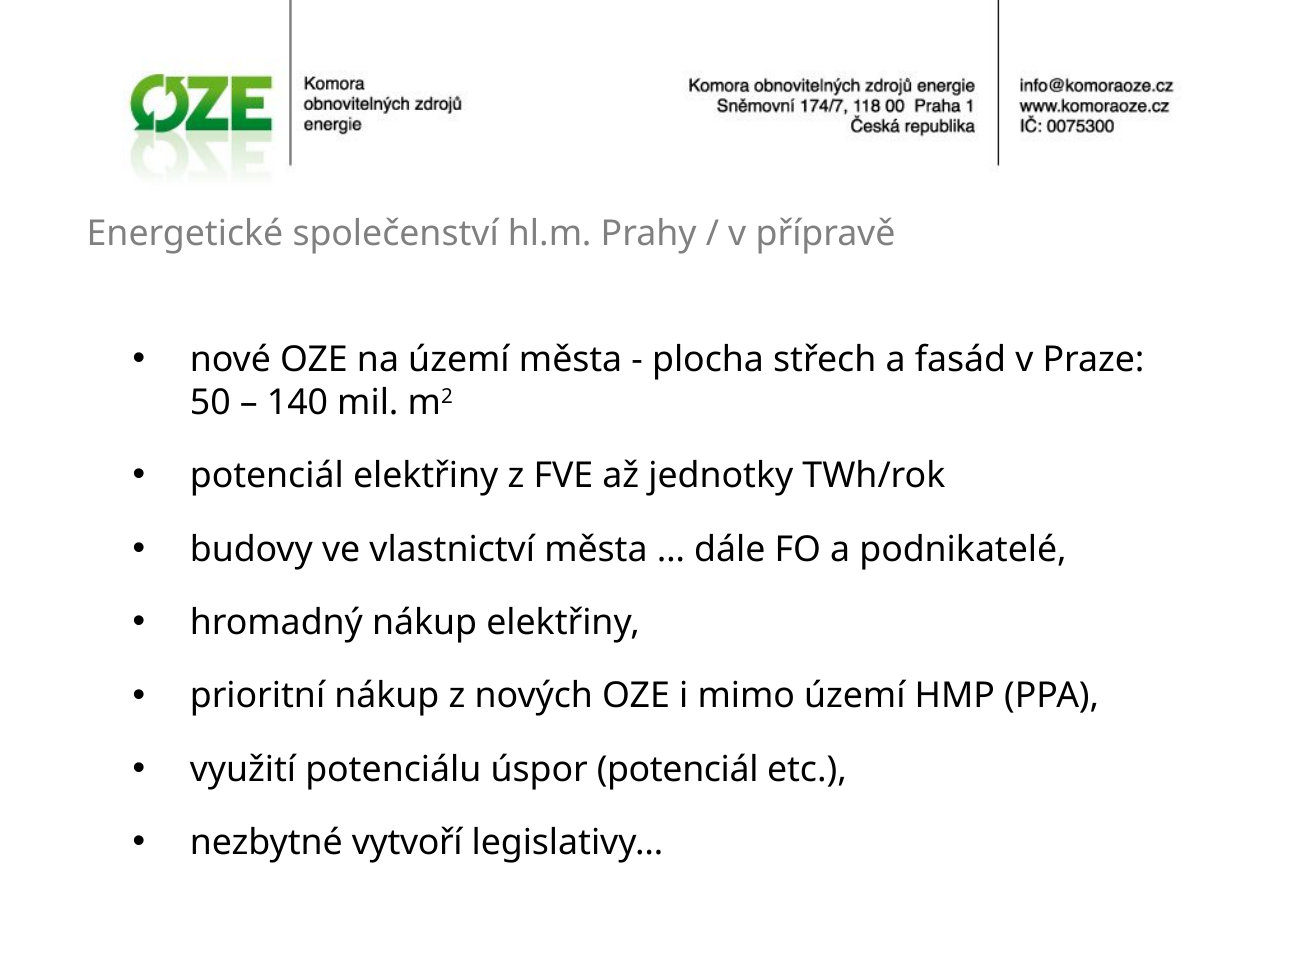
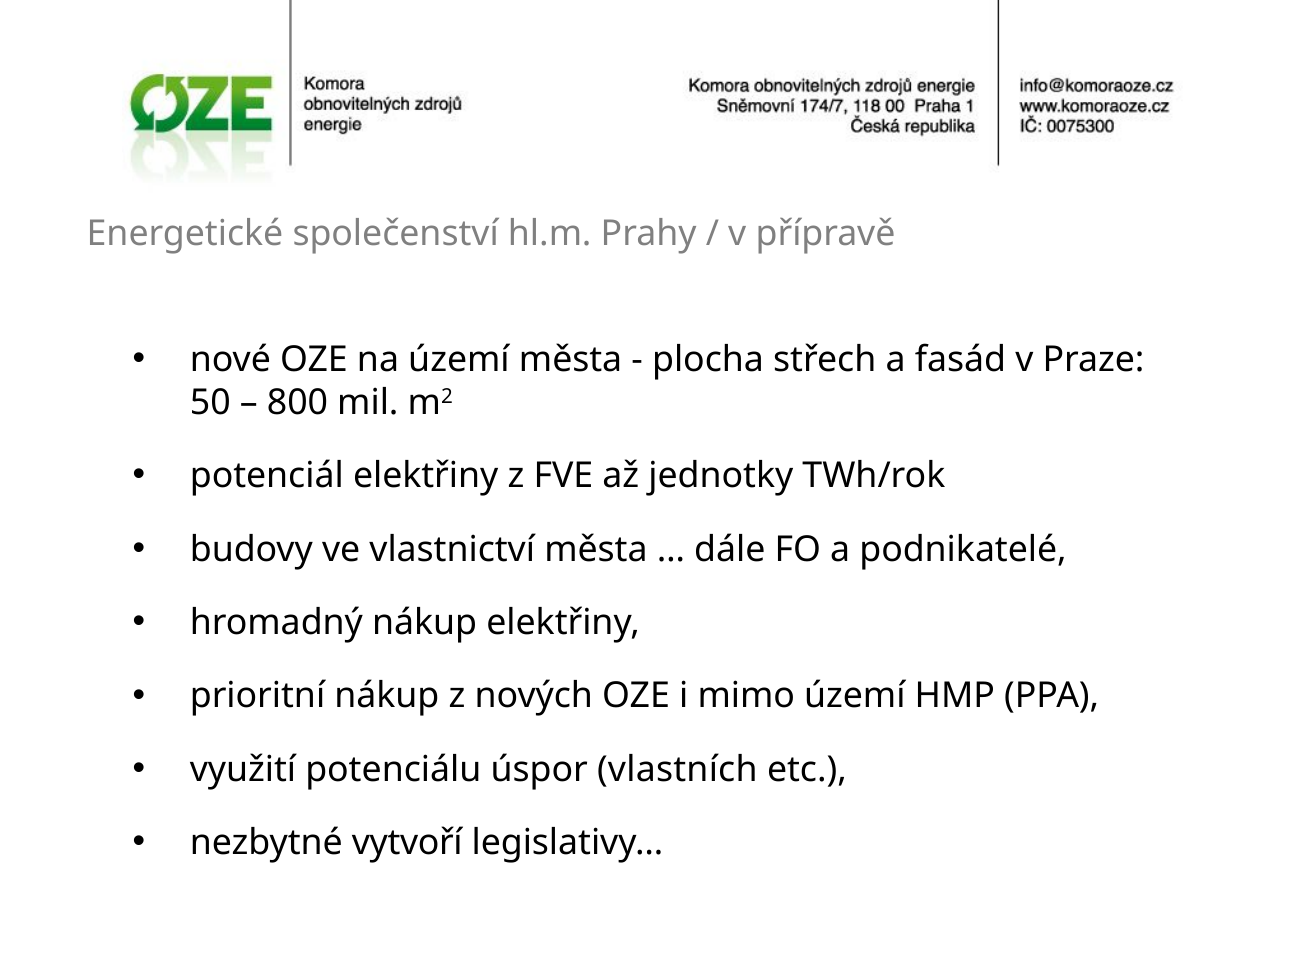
140: 140 -> 800 (298, 402)
úspor potenciál: potenciál -> vlastních (677, 769)
